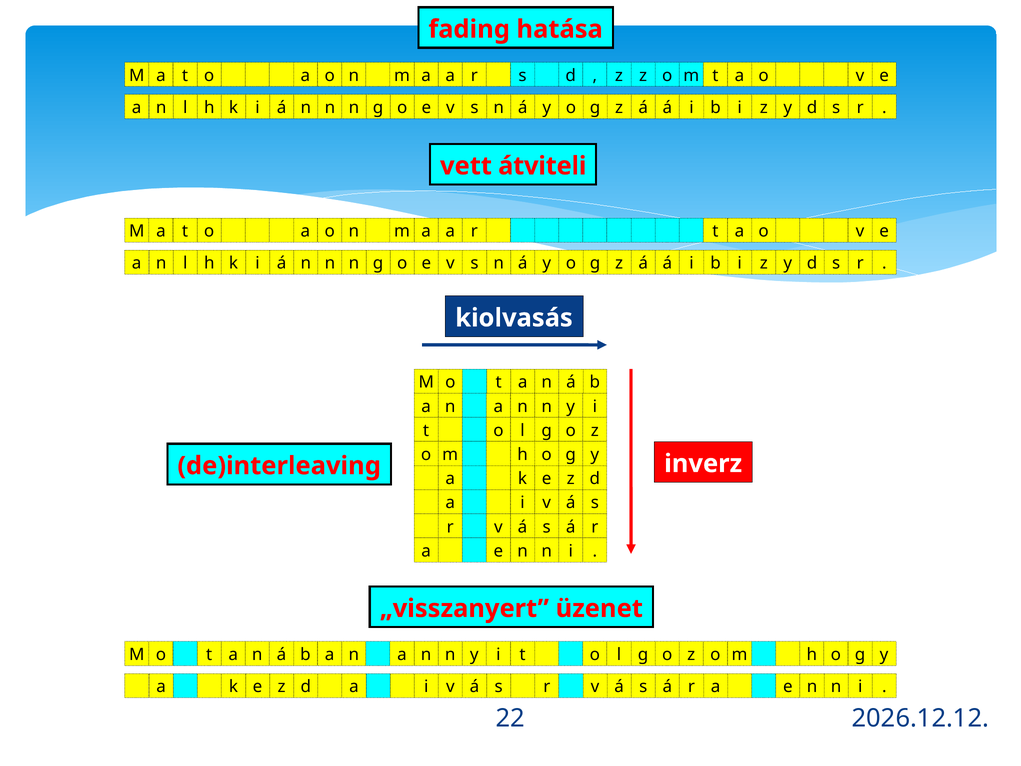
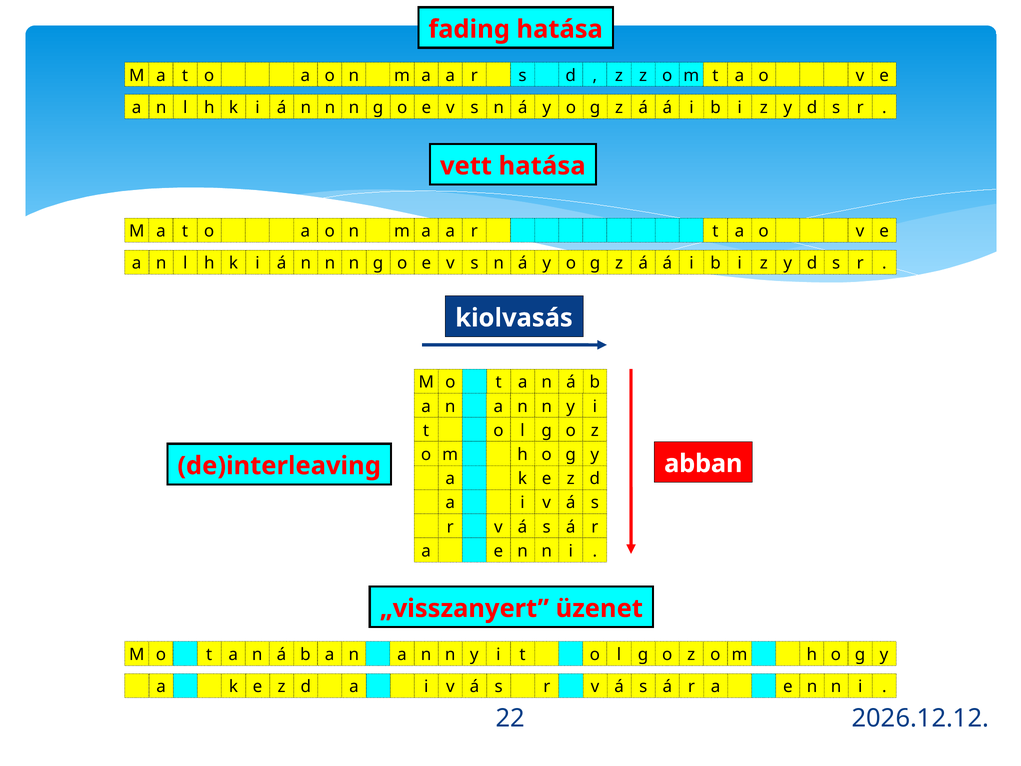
vett átviteli: átviteli -> hatása (542, 166)
inverz: inverz -> abban (703, 464)
